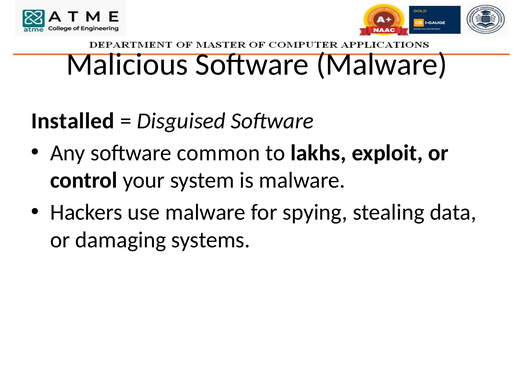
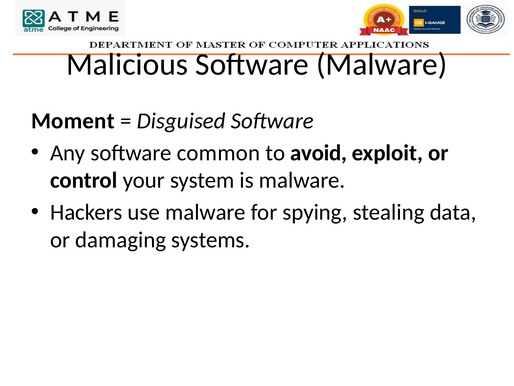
Installed: Installed -> Moment (73, 121)
lakhs: lakhs -> avoid (319, 153)
